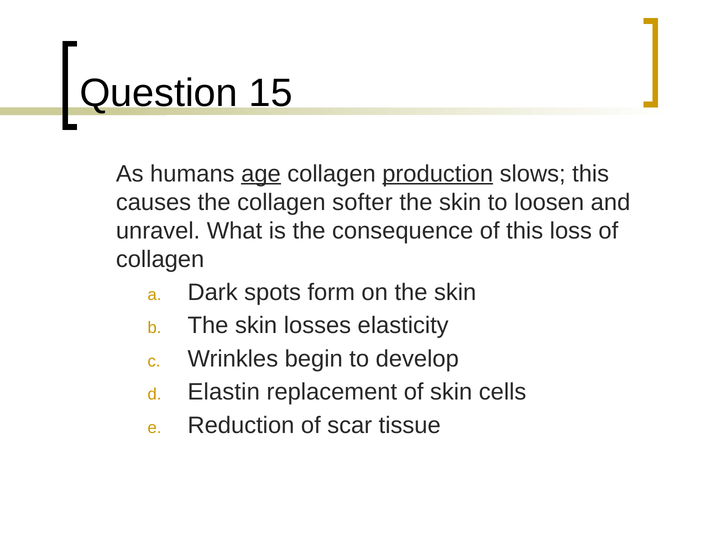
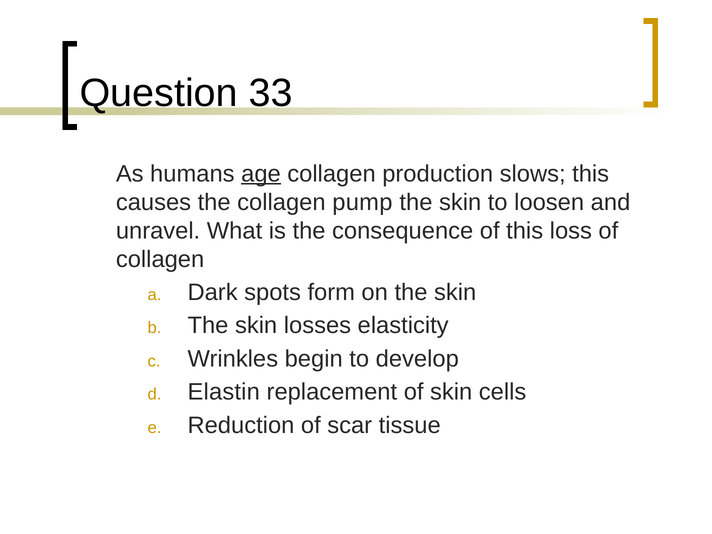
15: 15 -> 33 (271, 93)
production underline: present -> none (438, 174)
softer: softer -> pump (362, 202)
